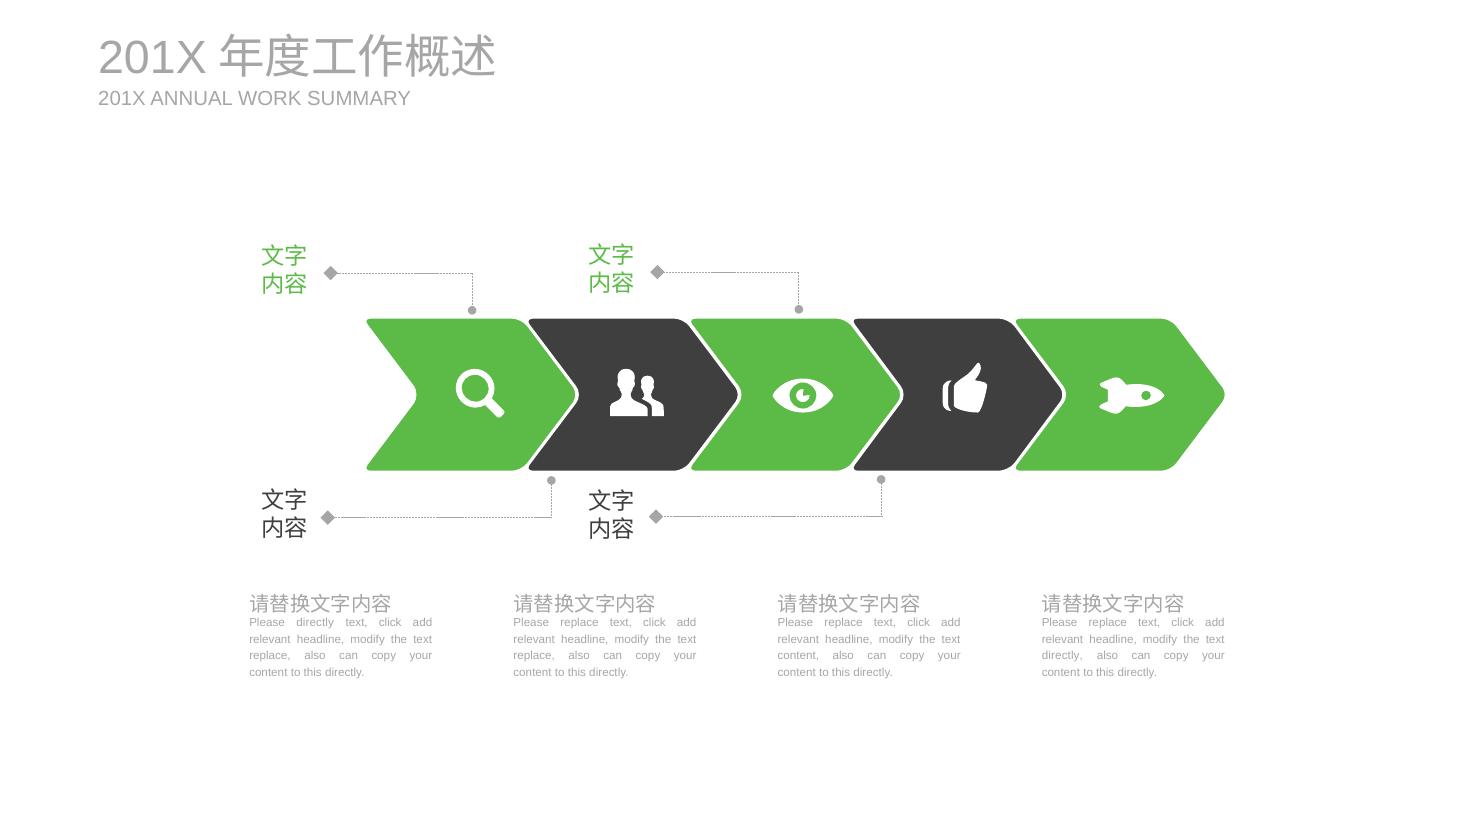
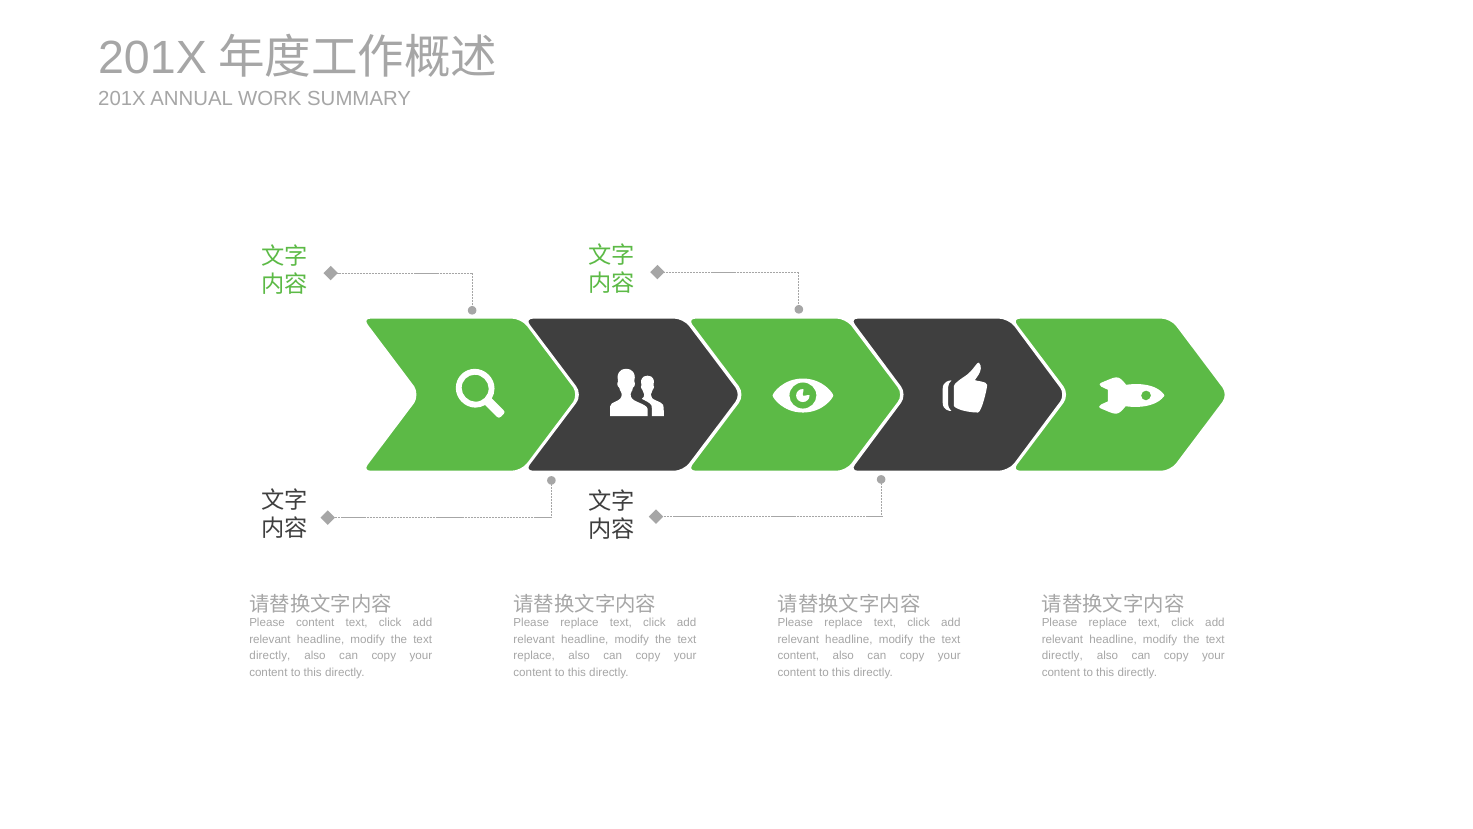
Please directly: directly -> content (315, 622)
replace: replace -> directly (270, 656)
